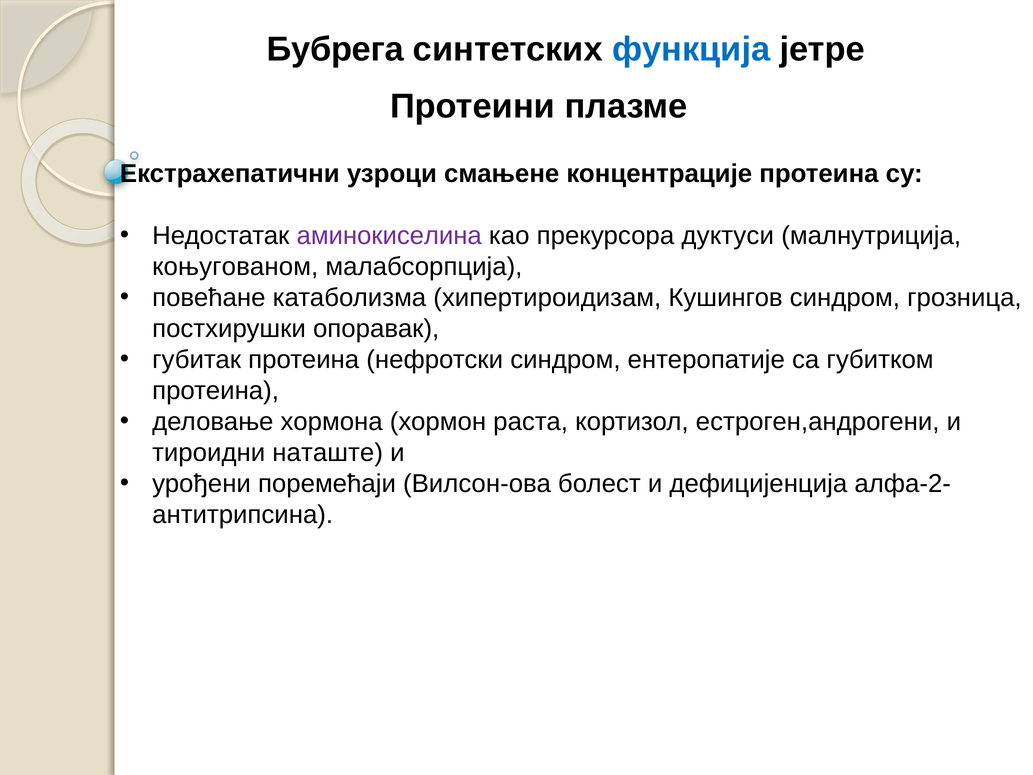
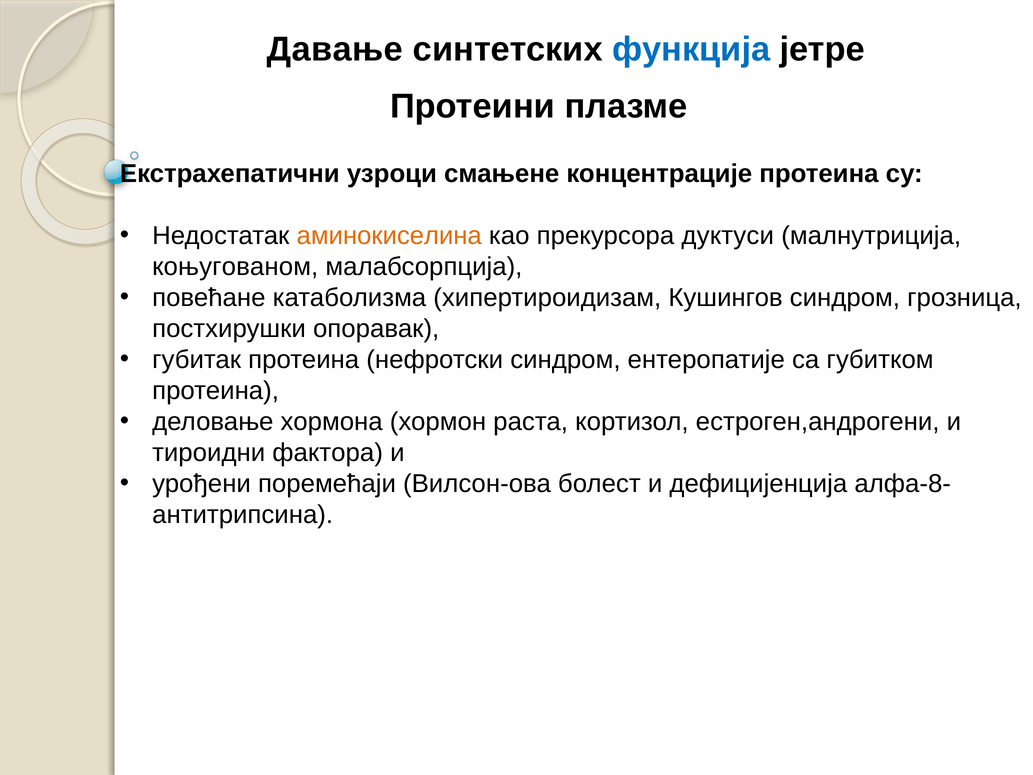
Бубрега: Бубрега -> Давање (335, 49)
аминокиселина colour: purple -> orange (389, 236)
наташте: наташте -> фактора (328, 453)
алфа-2-: алфа-2- -> алфа-8- (903, 484)
